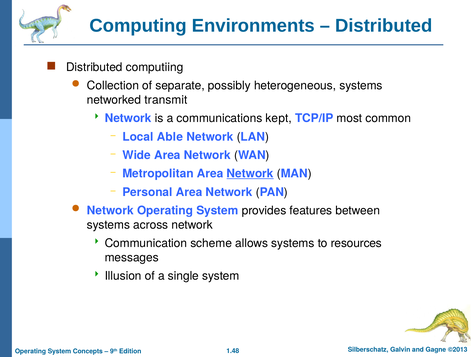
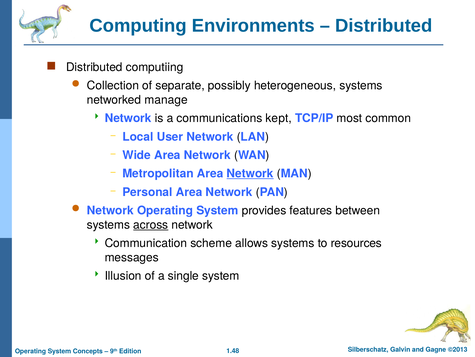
transmit: transmit -> manage (166, 100)
Able: Able -> User (170, 137)
across underline: none -> present (151, 224)
